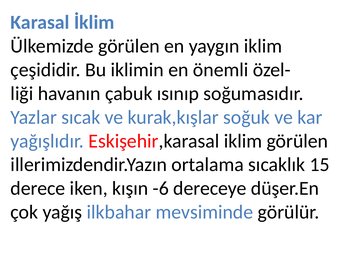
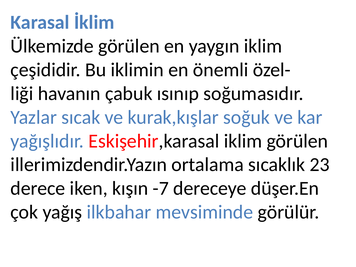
15: 15 -> 23 (320, 165)
-6: -6 -> -7 (161, 188)
